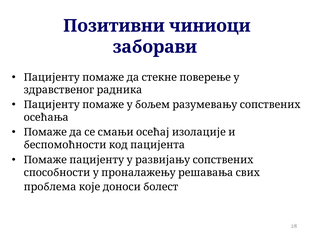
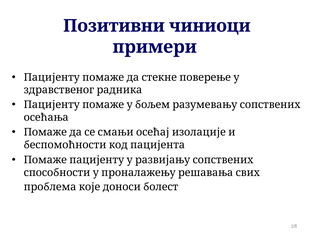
заборави: заборави -> примери (155, 47)
